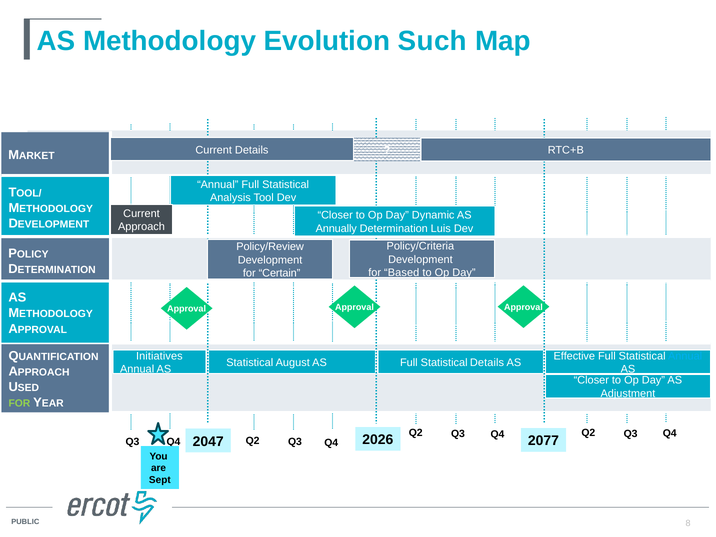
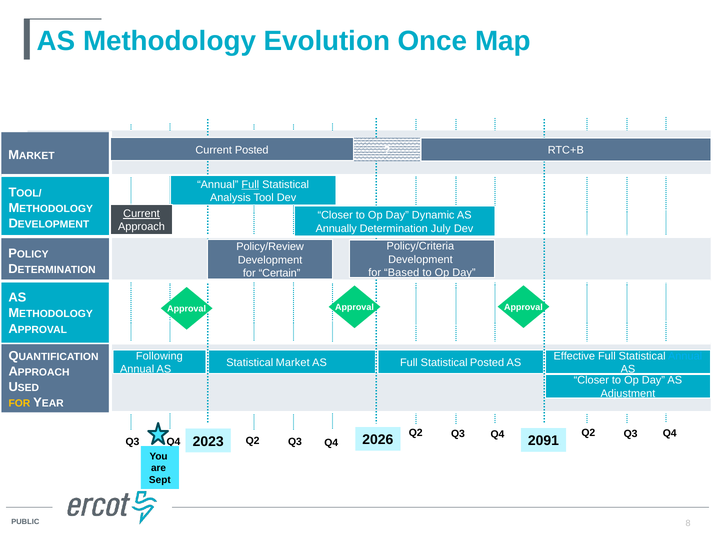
Such: Such -> Once (433, 41)
Current Details: Details -> Posted (252, 150)
Full underline: none -> present (250, 184)
Current underline: none -> present (142, 214)
Luis: Luis -> July (441, 228)
Initiatives: Initiatives -> Following (159, 356)
August: August -> Market (293, 363)
Statistical Details: Details -> Posted (487, 363)
FOR colour: light green -> yellow (19, 403)
2047: 2047 -> 2023 (208, 441)
2077: 2077 -> 2091 (543, 441)
